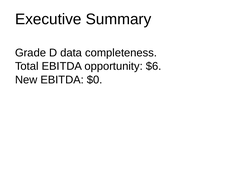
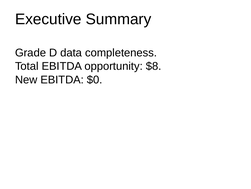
$6: $6 -> $8 (154, 66)
